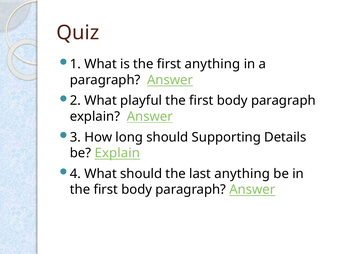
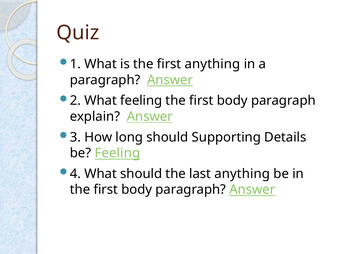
What playful: playful -> feeling (141, 100)
be Explain: Explain -> Feeling (117, 153)
